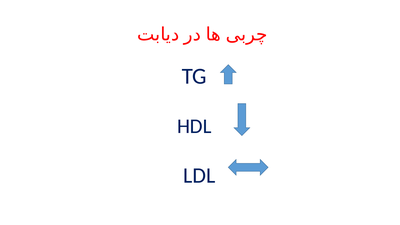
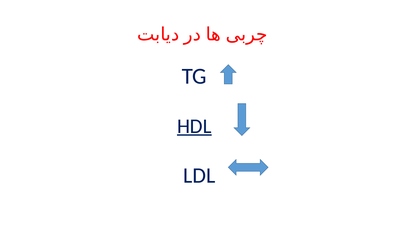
HDL underline: none -> present (194, 126)
